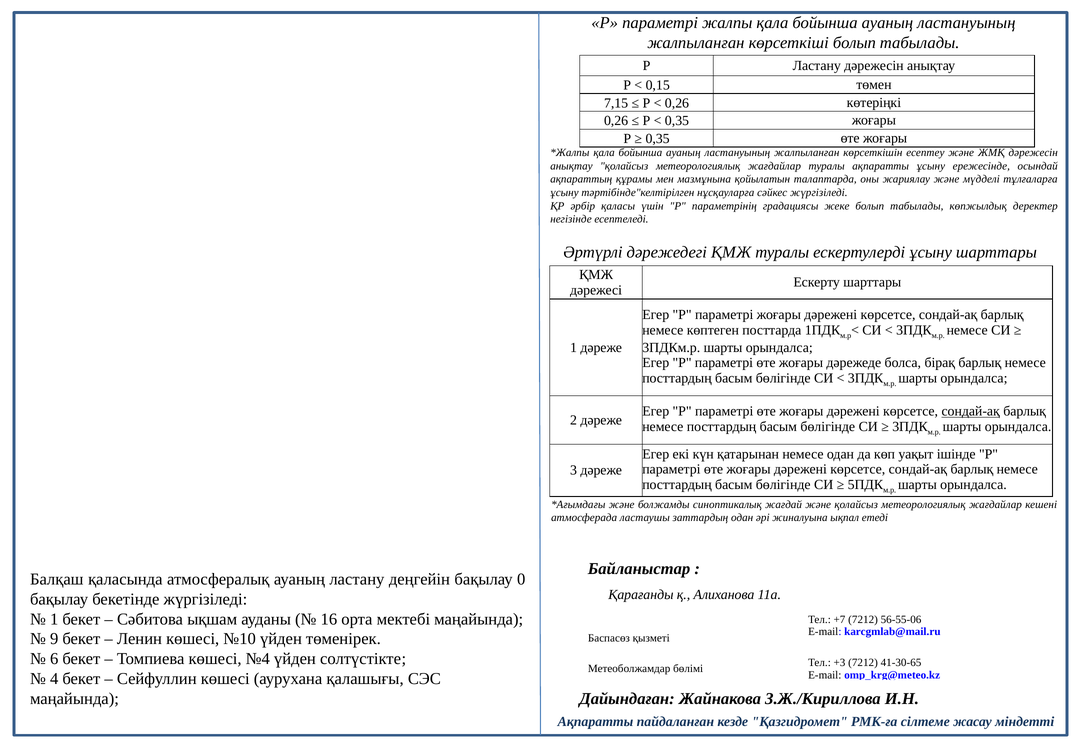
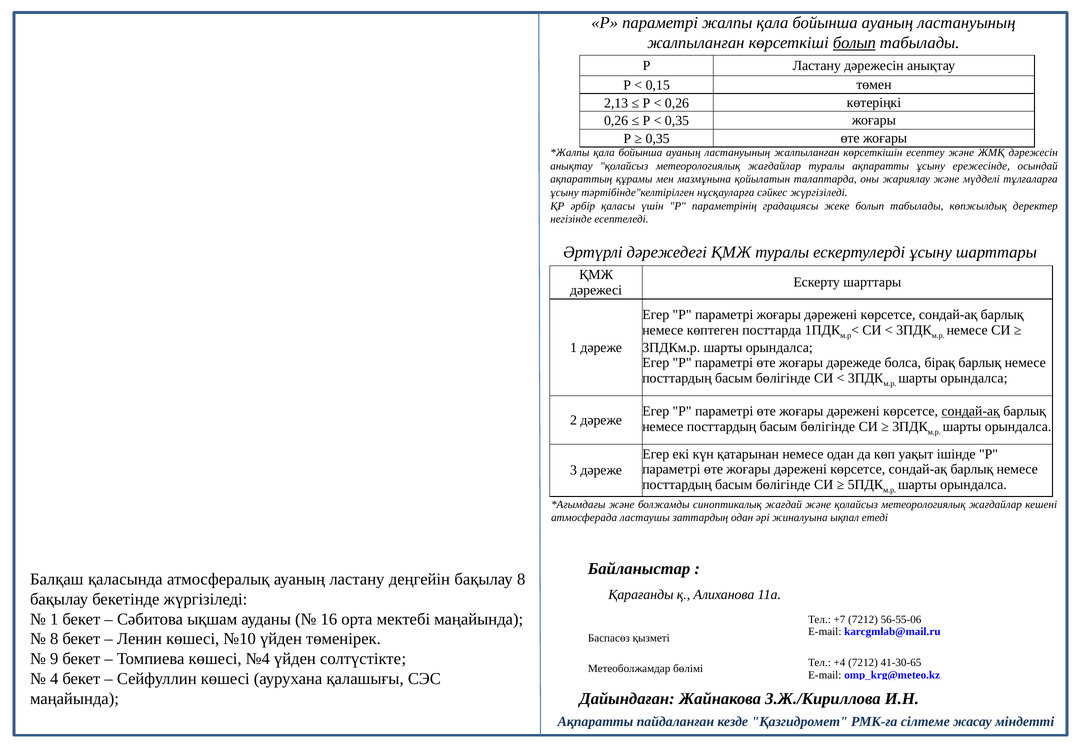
болып underline: none -> present (854, 43)
7,15: 7,15 -> 2,13 (616, 103)
бақылау 0: 0 -> 8 (521, 579)
9: 9 -> 8 (54, 639)
6: 6 -> 9 (54, 659)
+3: +3 -> +4 (839, 663)
